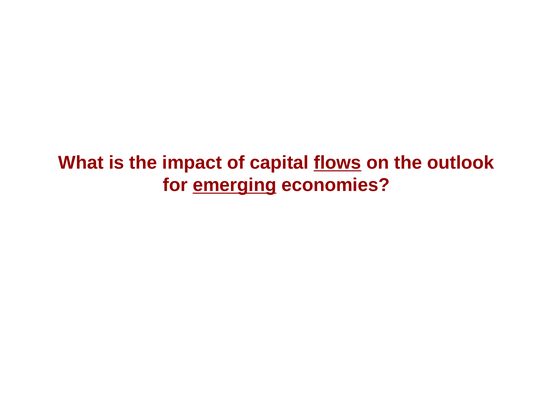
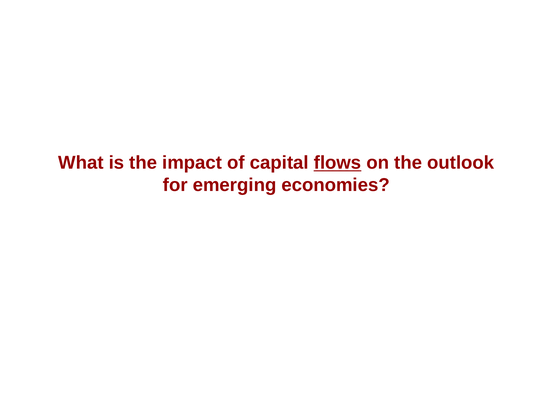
emerging underline: present -> none (235, 185)
